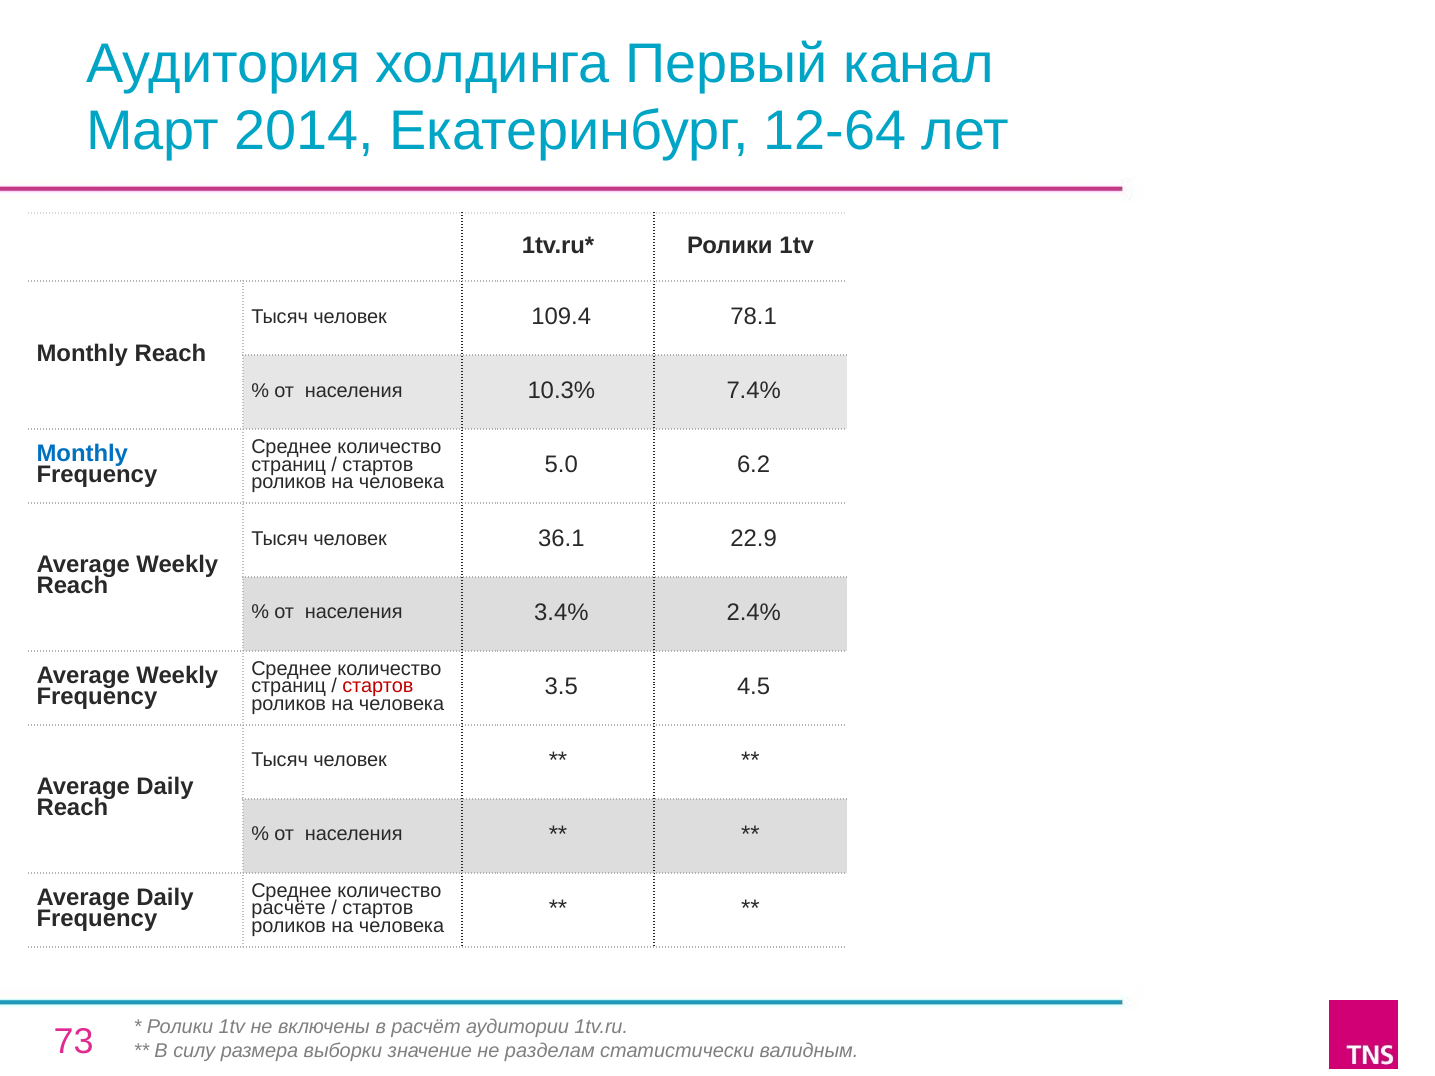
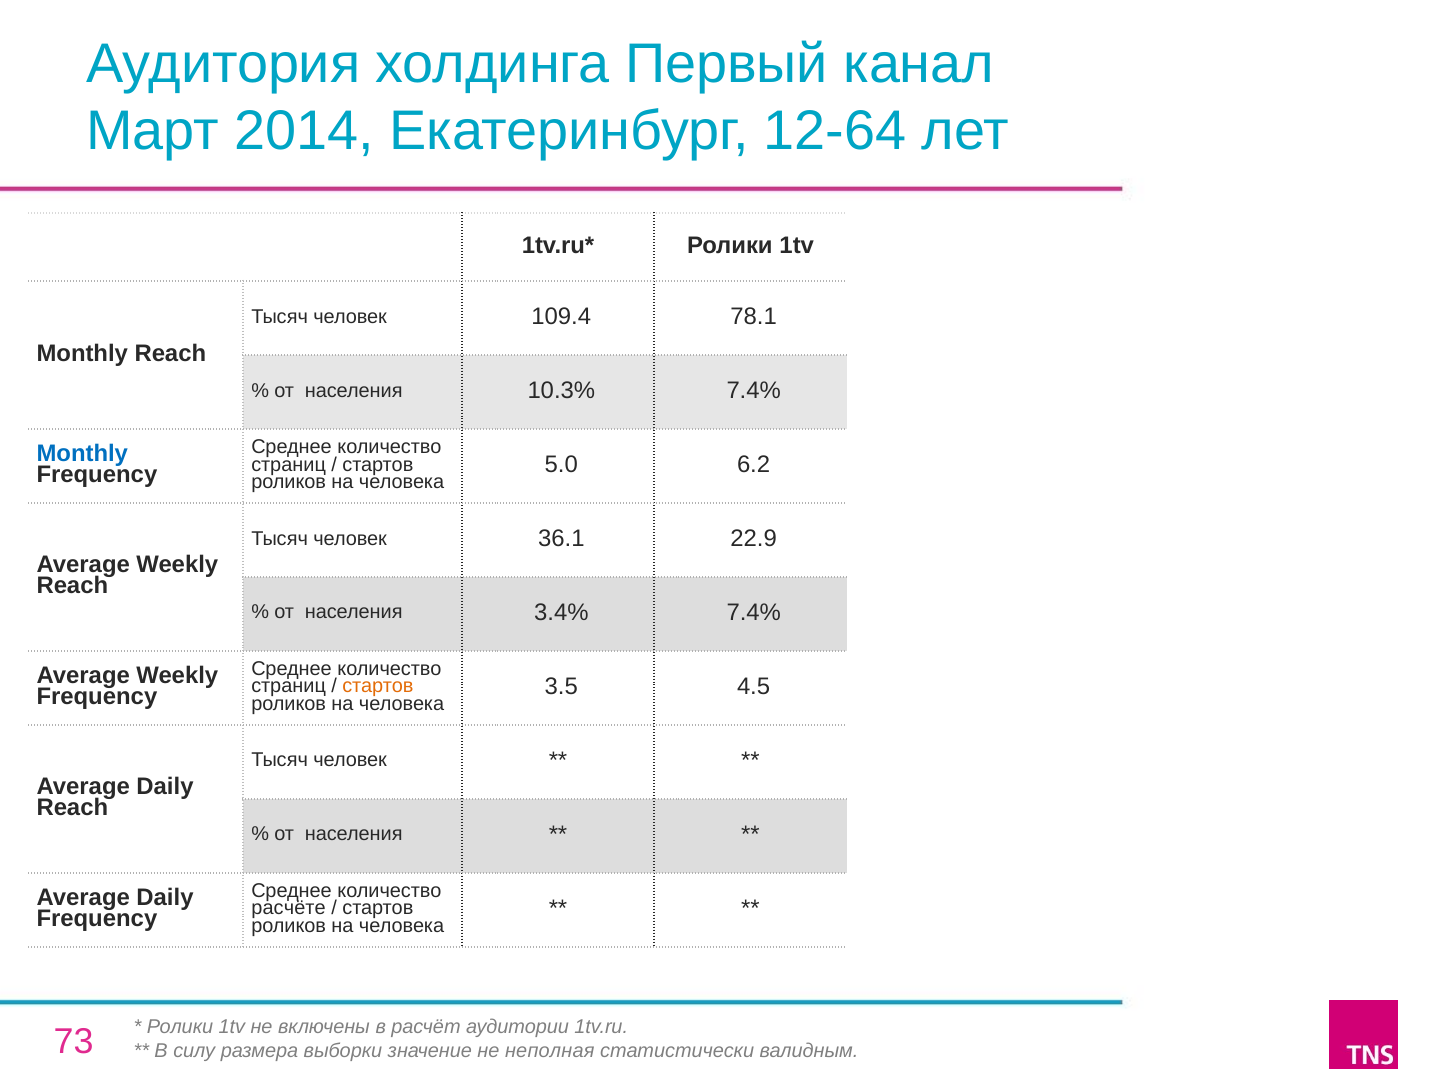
3.4% 2.4%: 2.4% -> 7.4% (754, 612)
стартов colour: red -> orange (378, 687)
разделам: разделам -> неполная (550, 1051)
